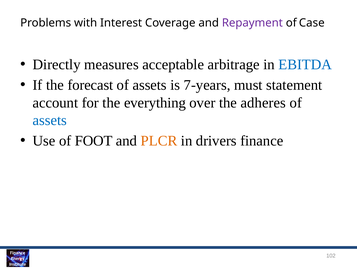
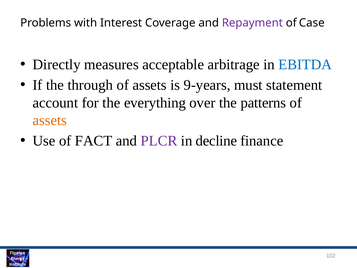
forecast: forecast -> through (90, 85)
7-years: 7-years -> 9-years (207, 85)
adheres: adheres -> patterns (263, 103)
assets colour: blue -> orange (50, 120)
FOOT: FOOT -> FACT (94, 141)
PLCR colour: orange -> purple (159, 141)
drivers: drivers -> decline (216, 141)
